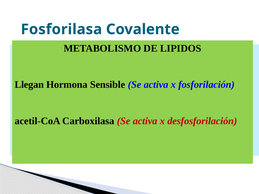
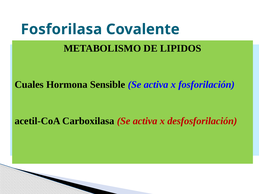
Llegan: Llegan -> Cuales (29, 85)
